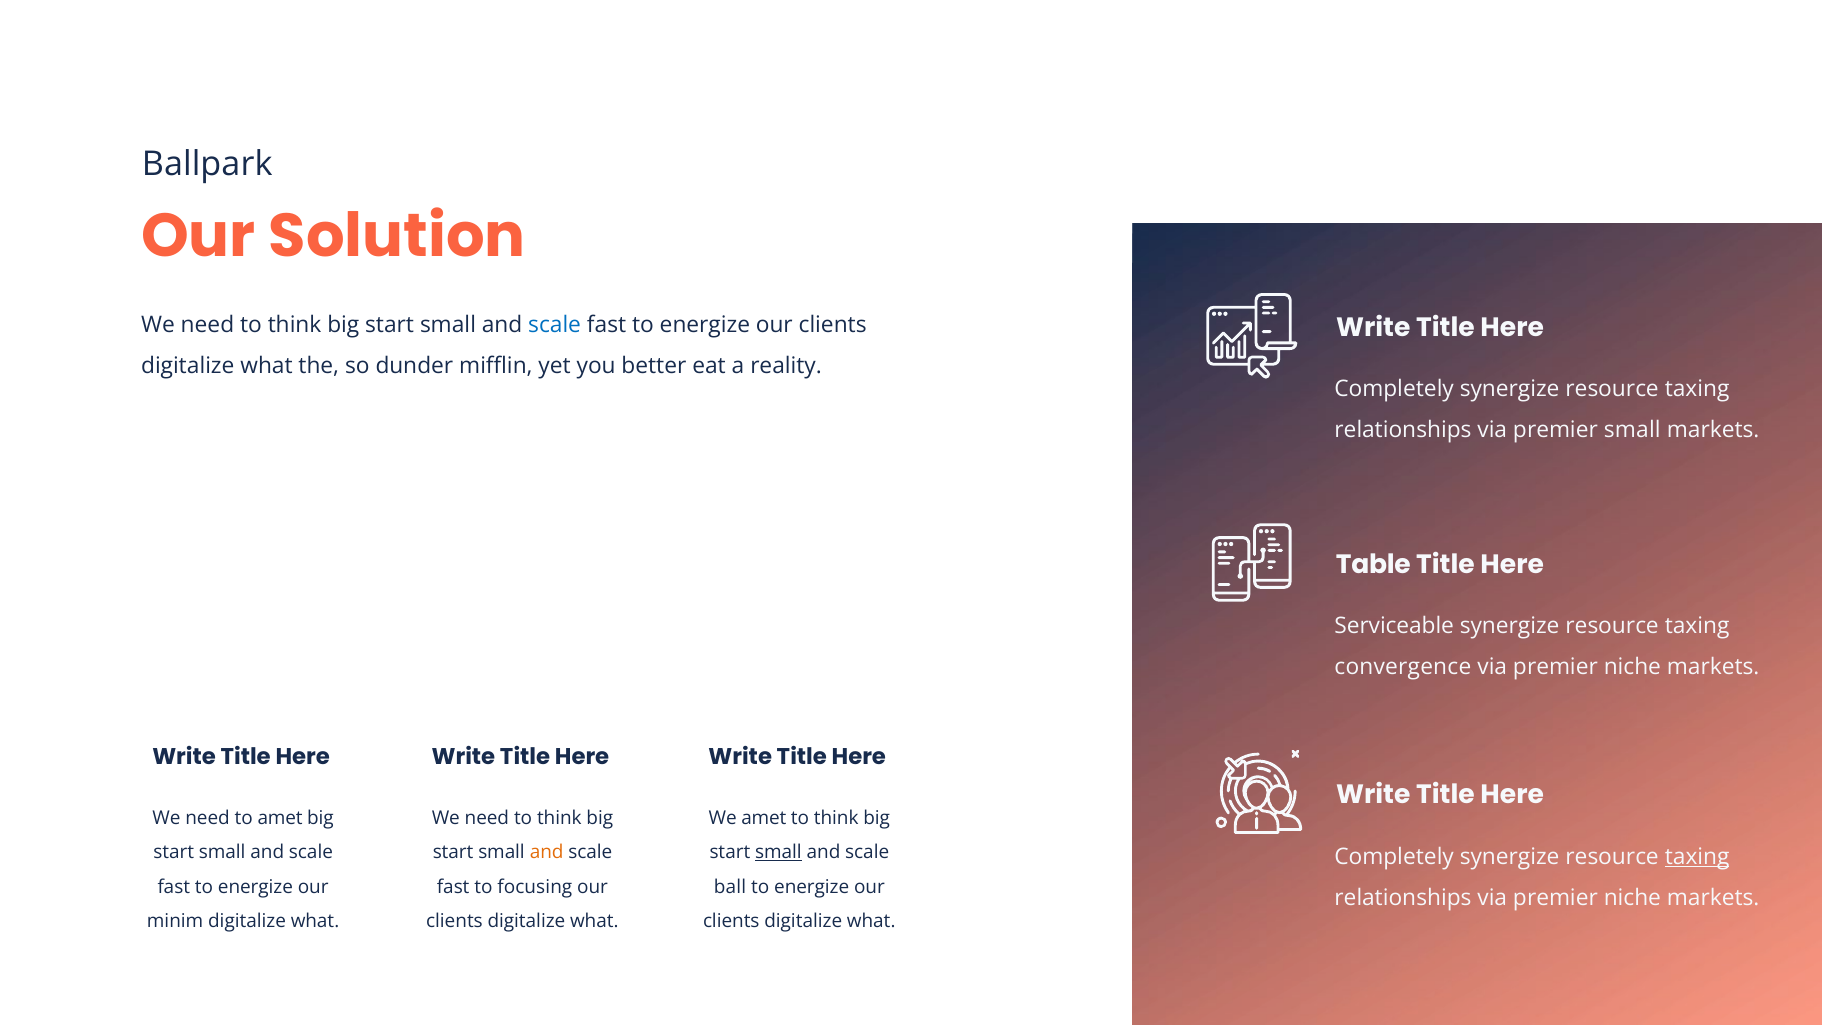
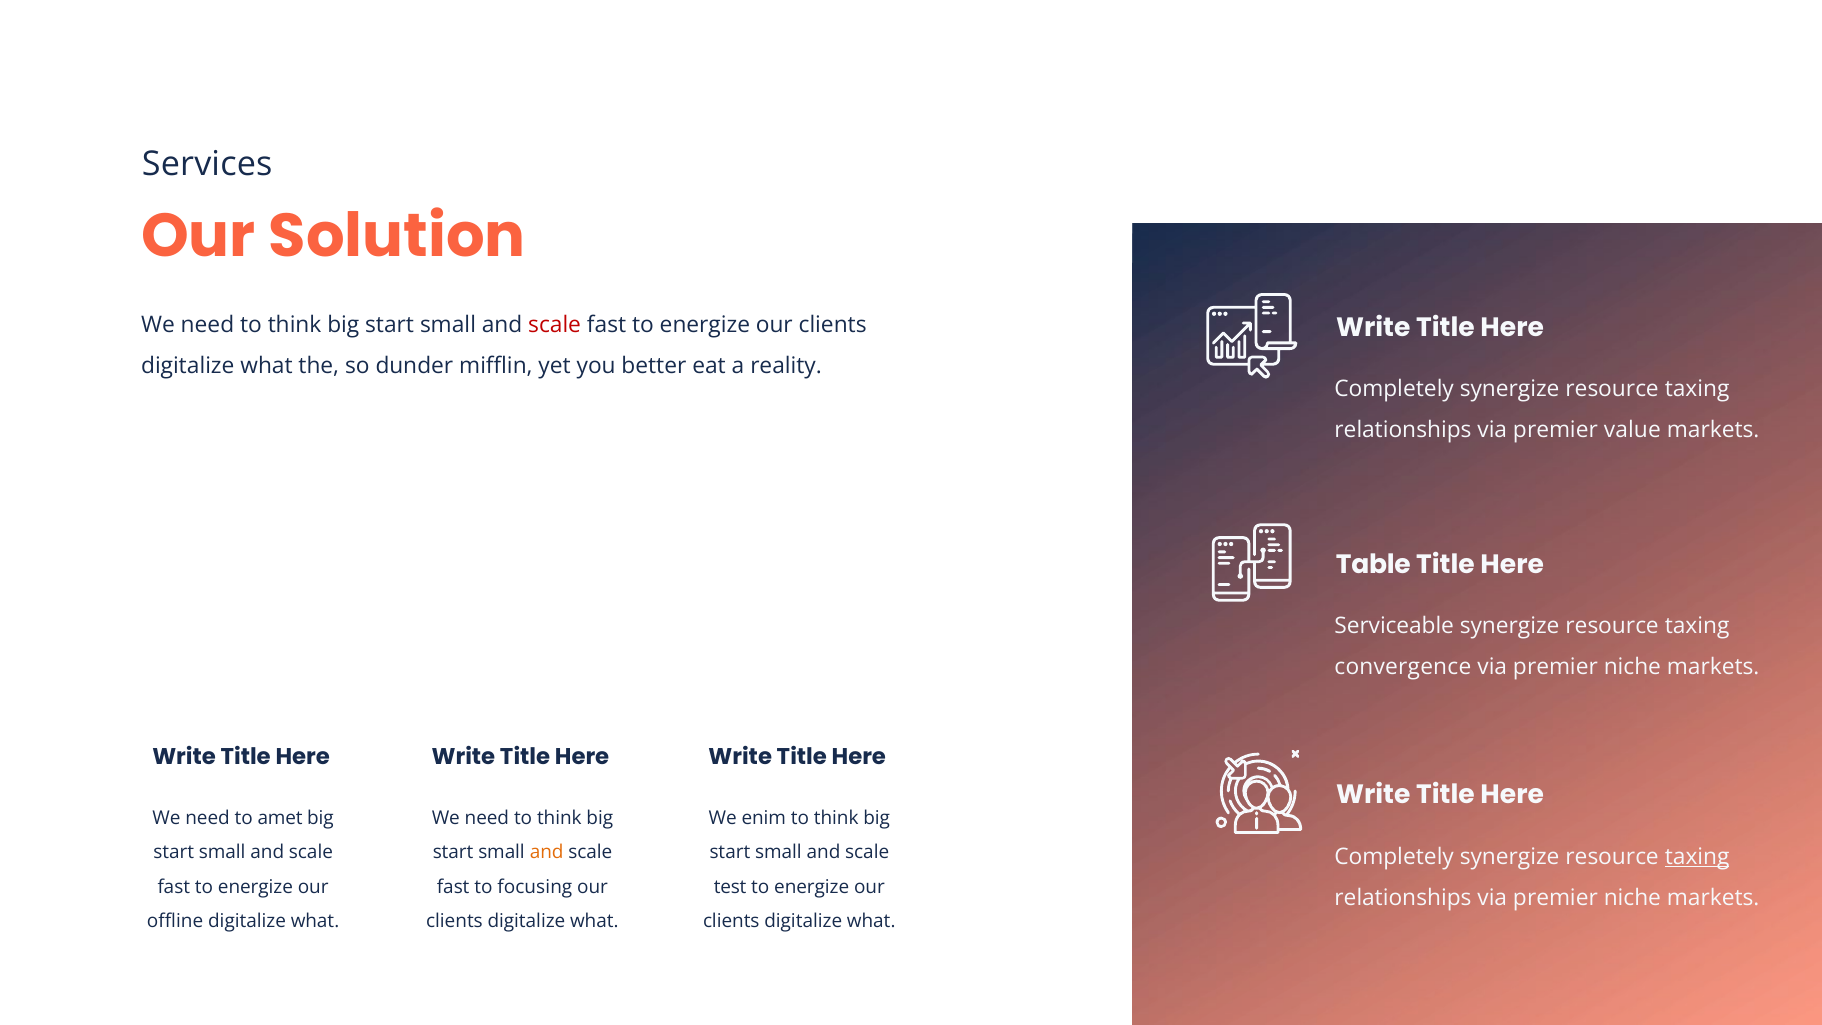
Ballpark: Ballpark -> Services (207, 164)
scale colour: blue -> red (555, 325)
premier small: small -> value (1632, 430)
We amet: amet -> enim (764, 818)
small underline: present -> none (778, 853)
ball: ball -> test (730, 887)
minim: minim -> offline (175, 921)
